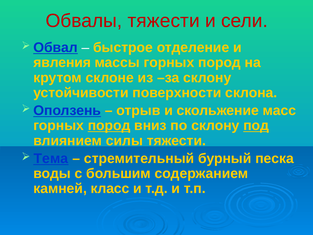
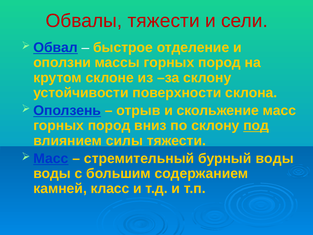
явления: явления -> оползни (62, 63)
пород underline: present -> none (109, 125)
Тема: Тема -> Масс (51, 158)
бурный песка: песка -> воды (275, 158)
